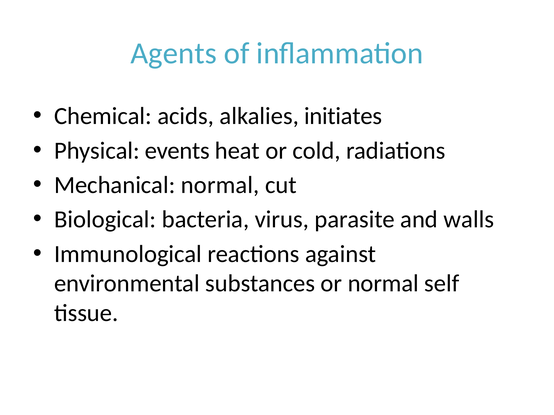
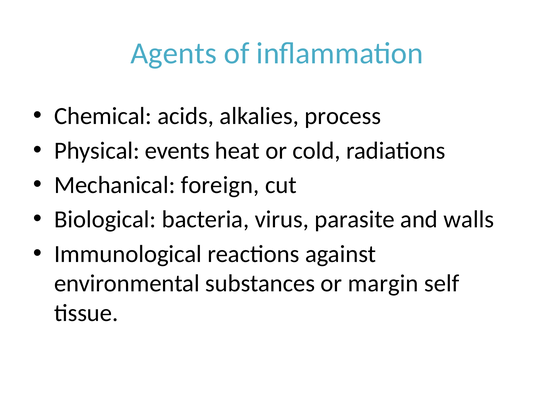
initiates: initiates -> process (343, 116)
Mechanical normal: normal -> foreign (220, 185)
or normal: normal -> margin (383, 284)
